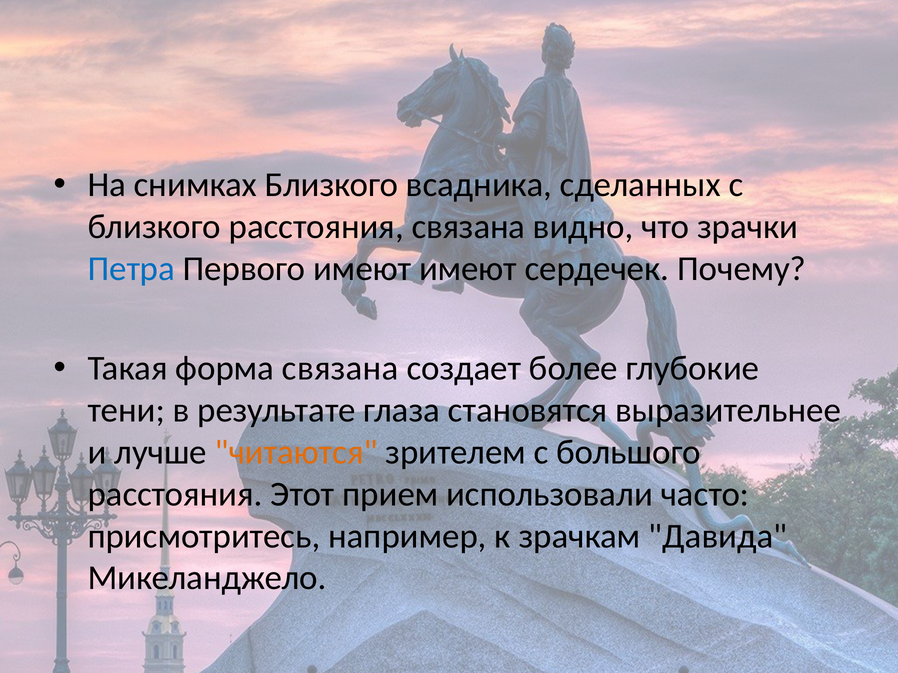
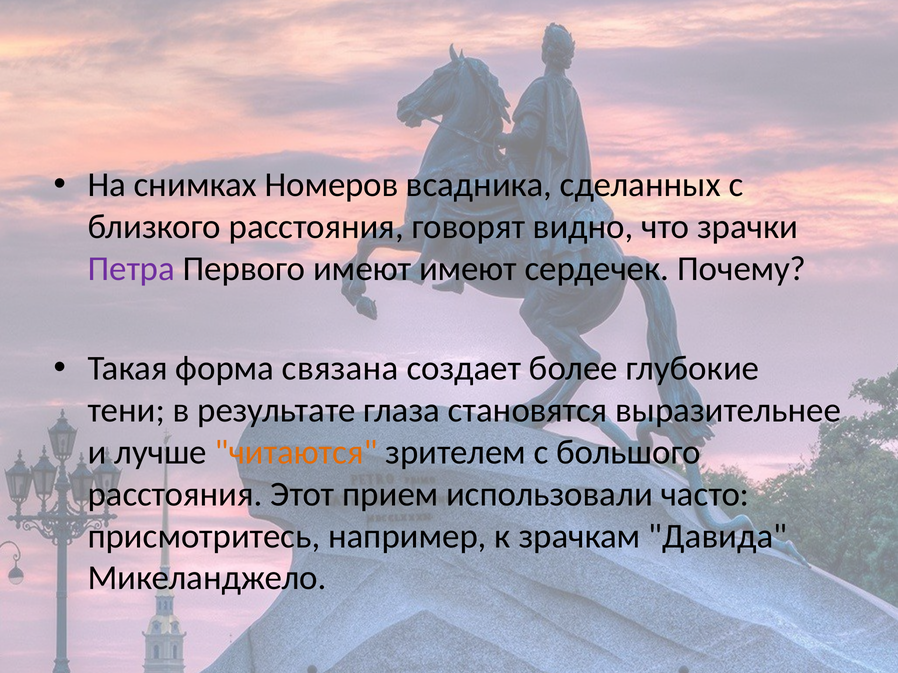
снимках Близкого: Близкого -> Номеров (332, 185)
расстояния связана: связана -> говорят (468, 227)
Петра colour: blue -> purple (131, 269)
